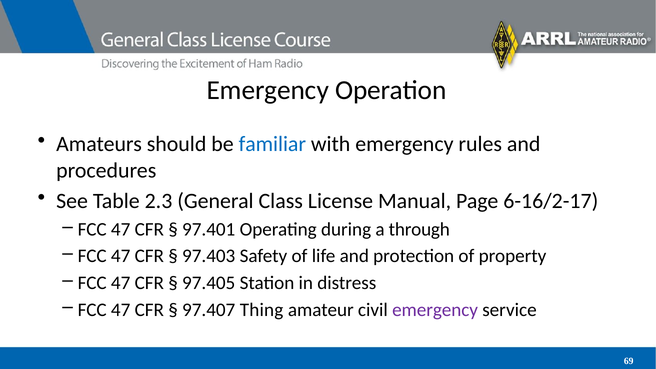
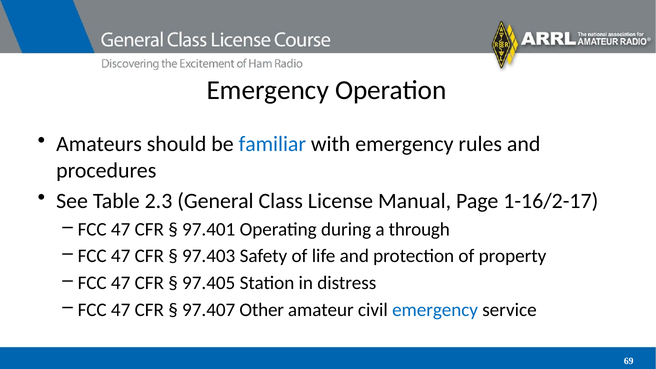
6-16/2-17: 6-16/2-17 -> 1-16/2-17 (551, 201)
Thing: Thing -> Other (262, 310)
emergency colour: purple -> blue (435, 310)
